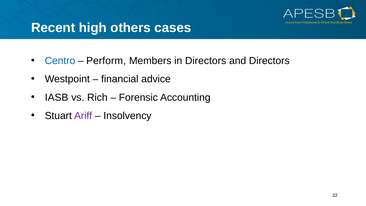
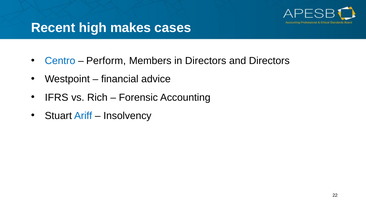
others: others -> makes (131, 28)
IASB: IASB -> IFRS (57, 97)
Ariff colour: purple -> blue (83, 116)
